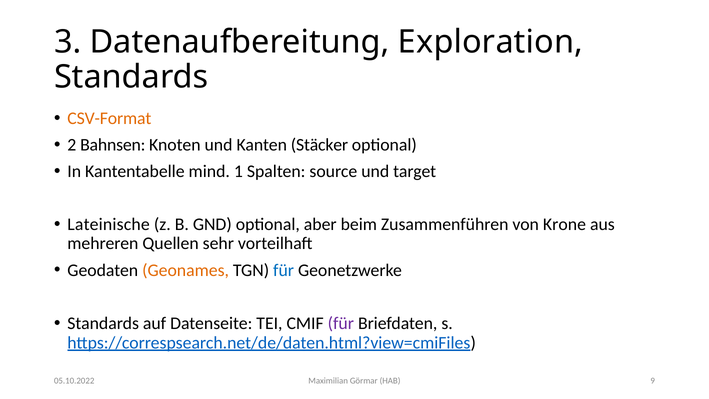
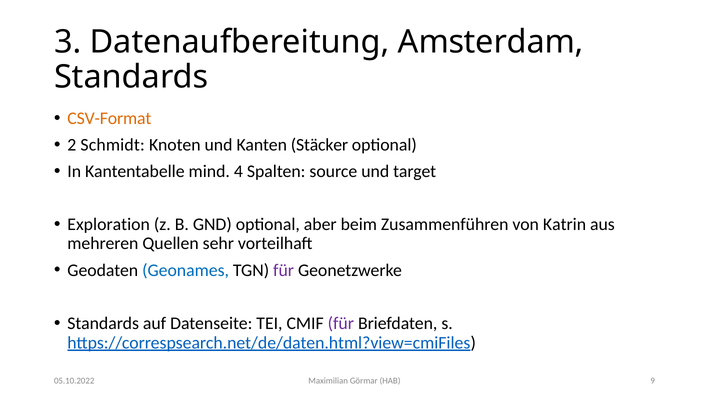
Exploration: Exploration -> Amsterdam (491, 42)
Bahnsen: Bahnsen -> Schmidt (113, 145)
1: 1 -> 4 (238, 171)
Lateinische: Lateinische -> Exploration (109, 224)
Krone: Krone -> Katrin (565, 224)
Geonames colour: orange -> blue (186, 270)
für colour: blue -> purple (284, 270)
